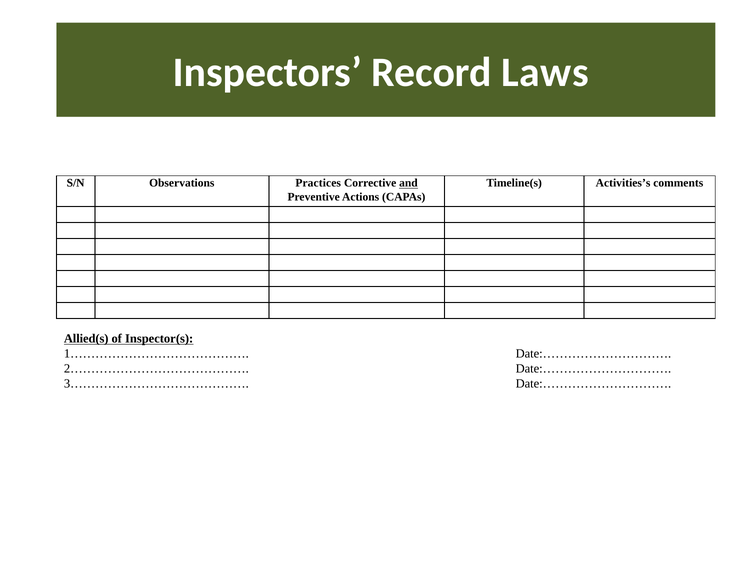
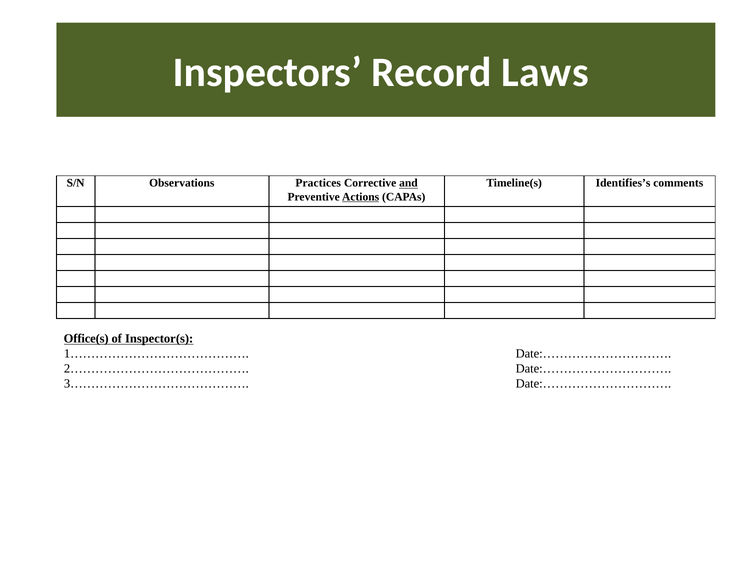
Activities’s: Activities’s -> Identifies’s (623, 183)
Actions underline: none -> present (361, 197)
Allied(s: Allied(s -> Office(s (86, 338)
